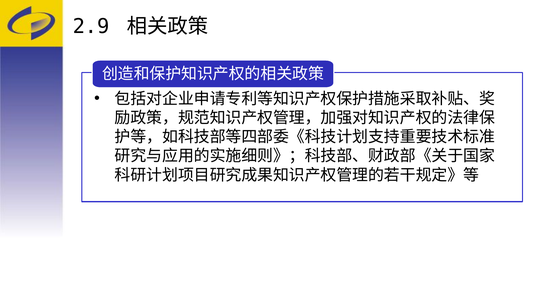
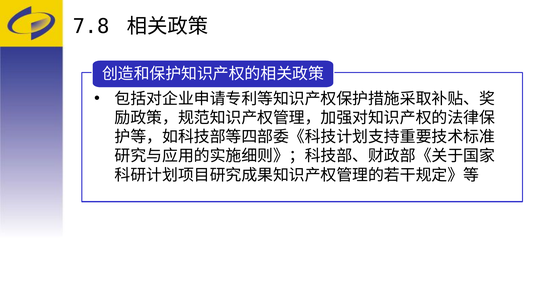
2.9: 2.9 -> 7.8 (91, 27)
